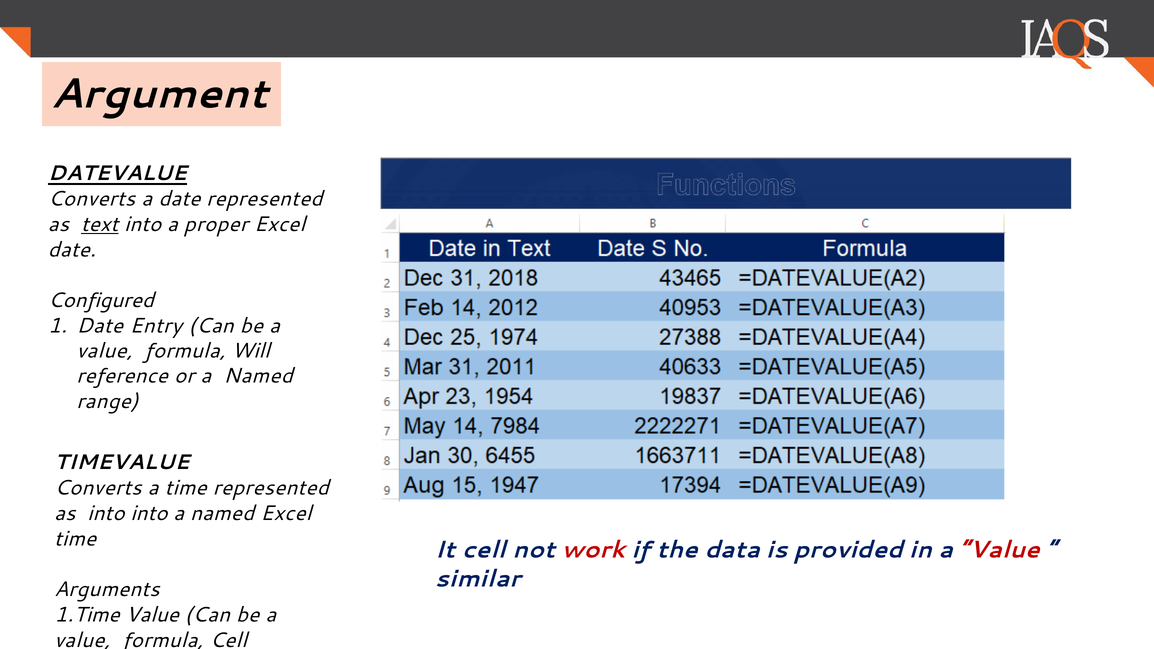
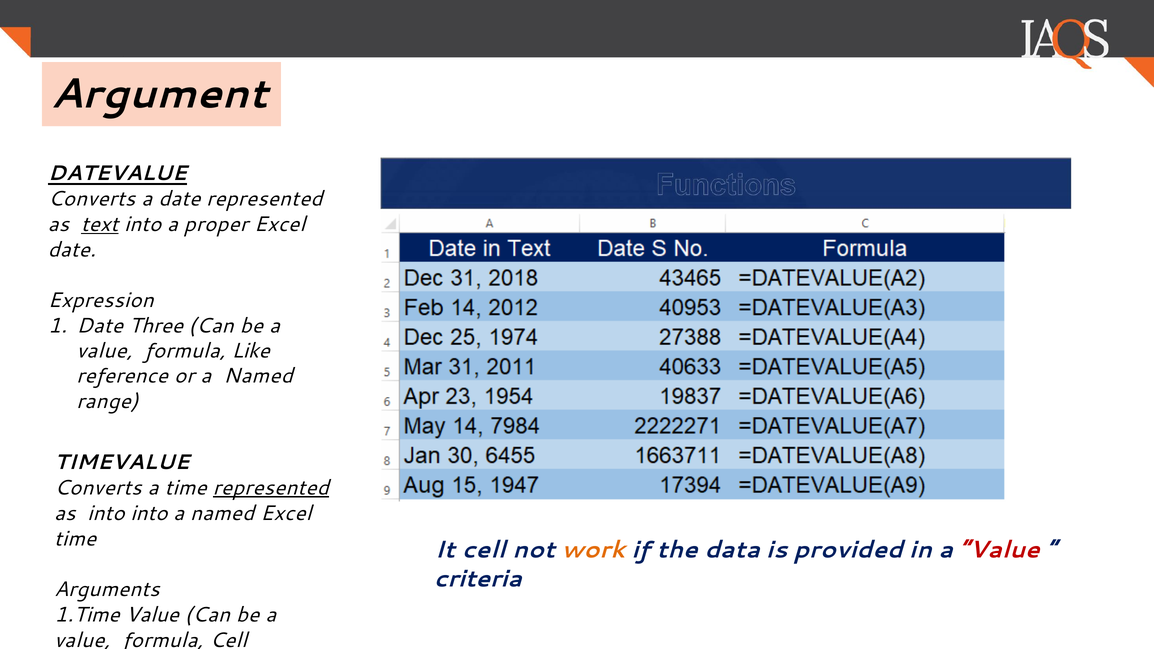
Configured: Configured -> Expression (101, 300)
Entry: Entry -> Three (156, 326)
Will: Will -> Like (251, 351)
represented underline: none -> present (271, 488)
work colour: red -> orange (594, 550)
similar: similar -> criteria (478, 579)
